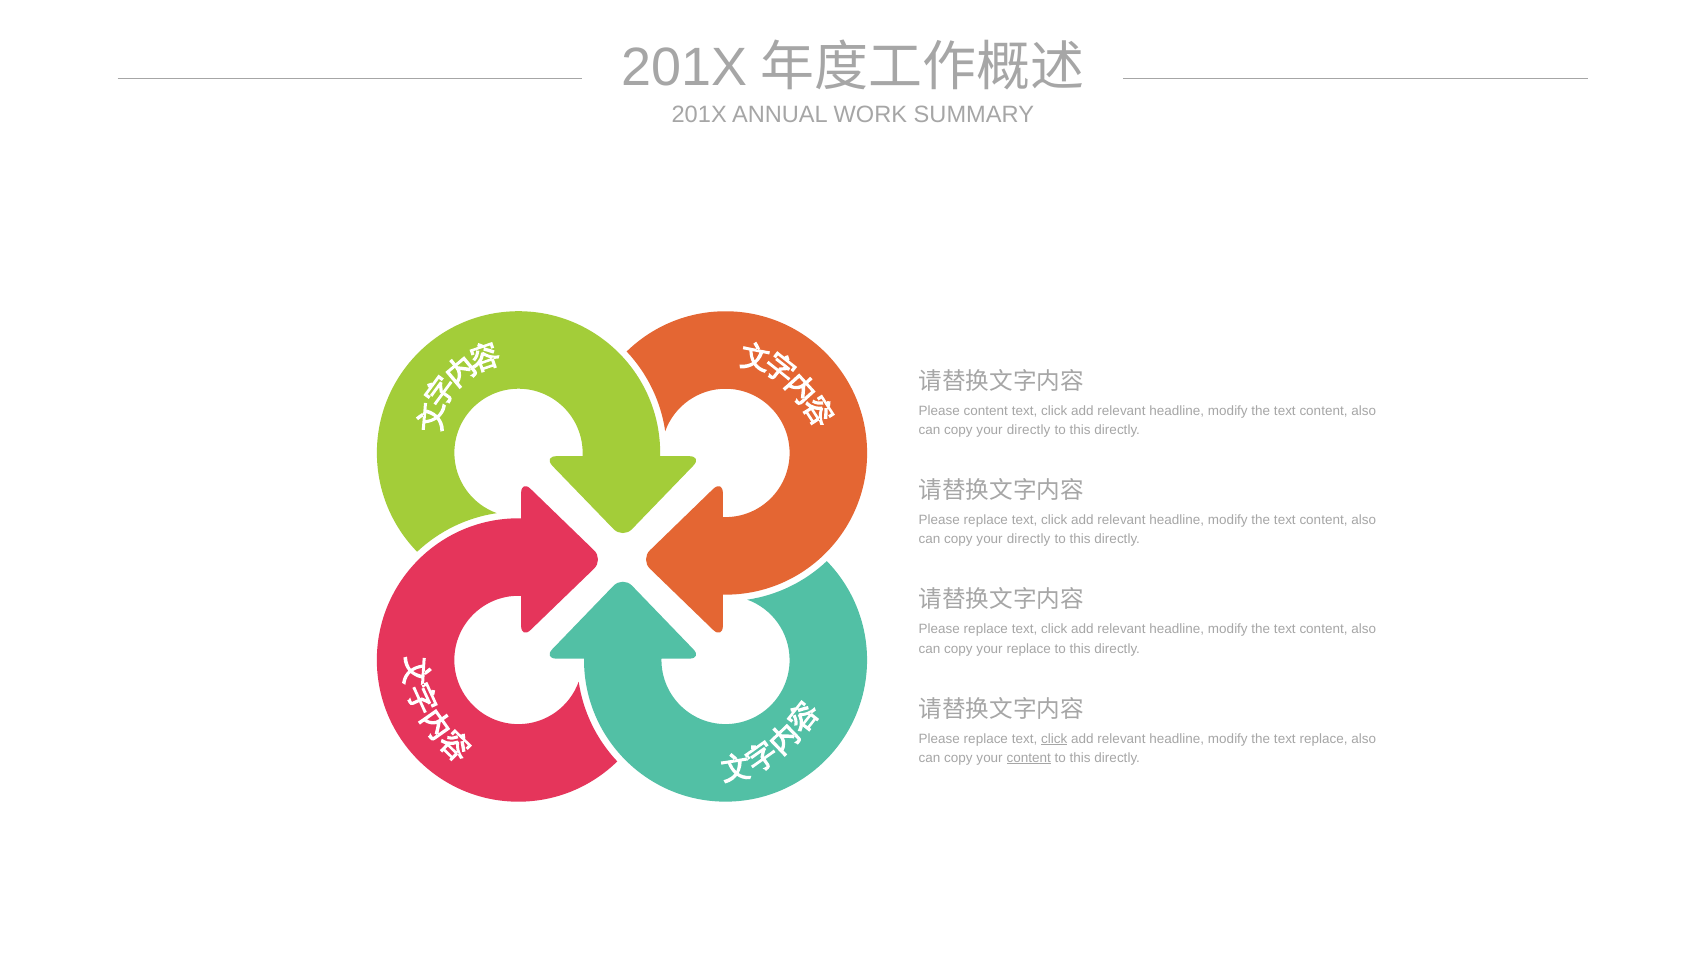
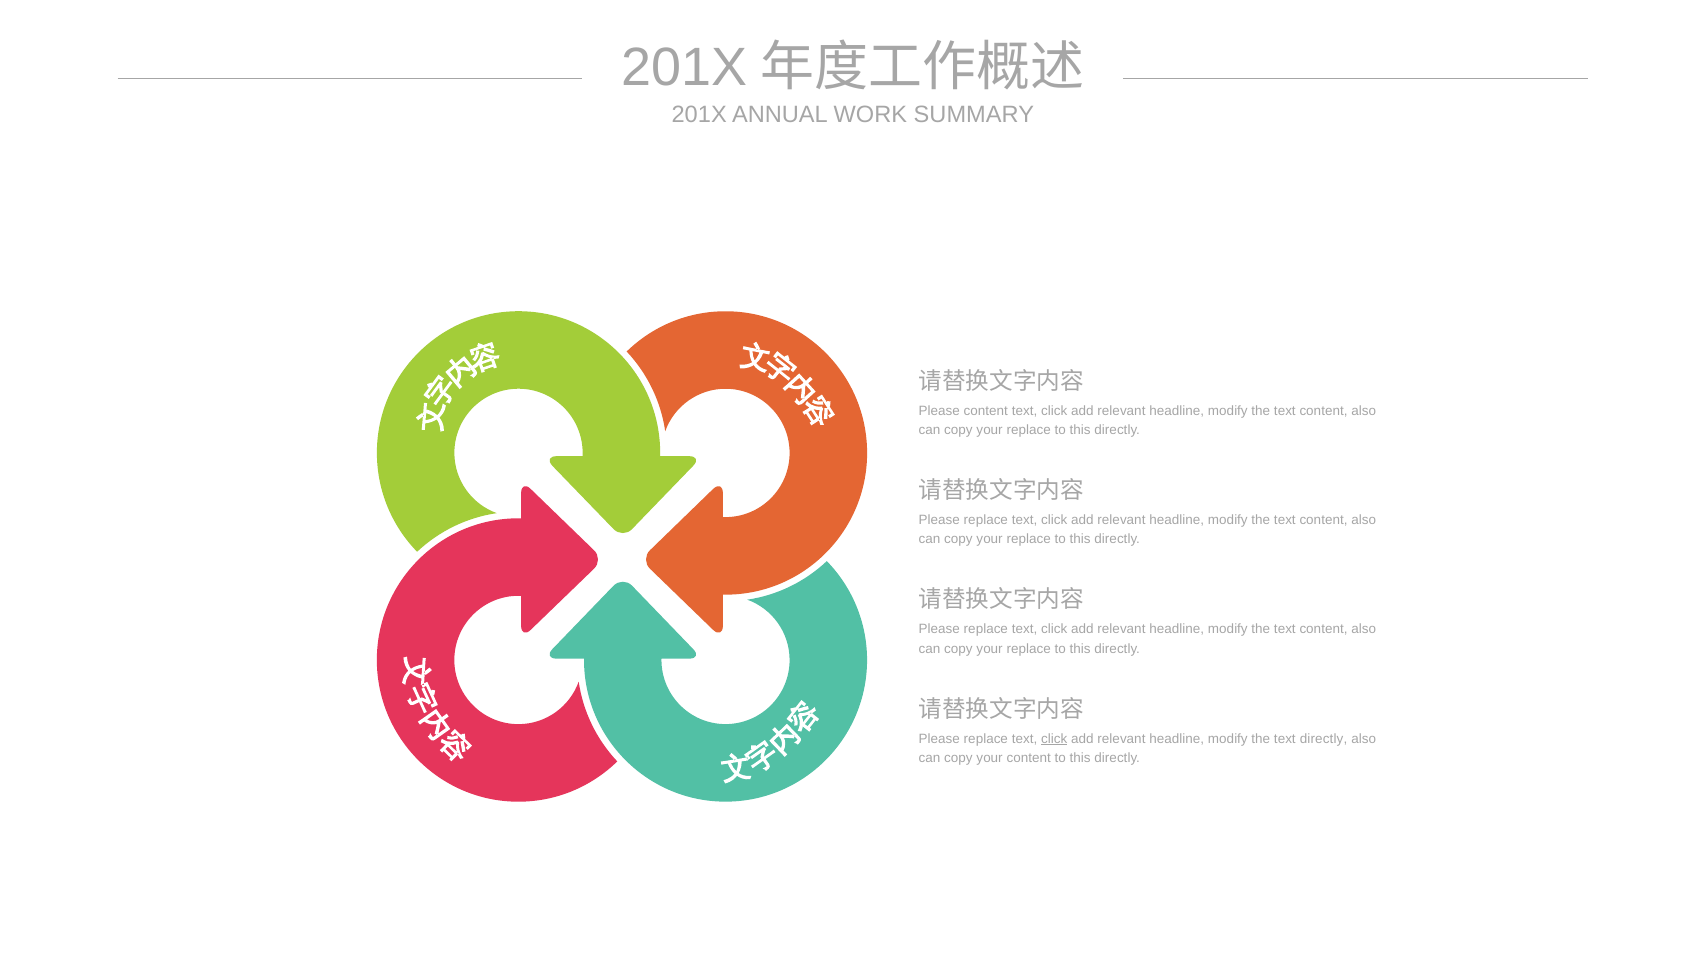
directly: directly -> replace (1029, 430)
directly: directly -> replace (1029, 539)
text replace: replace -> directly (1324, 738)
content underline: present -> none (1029, 758)
